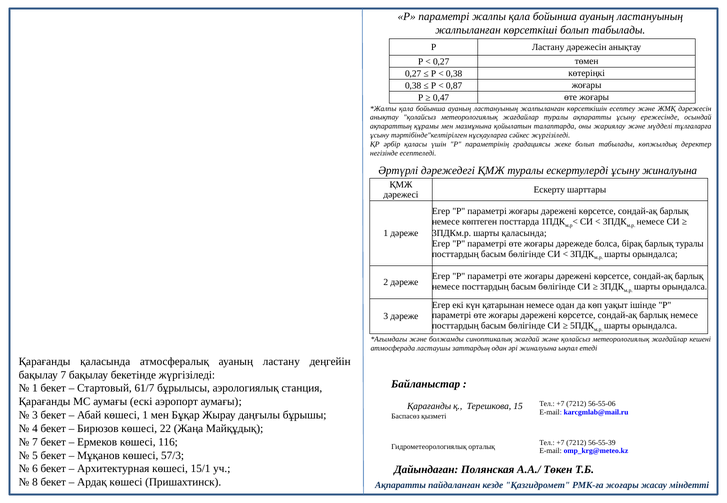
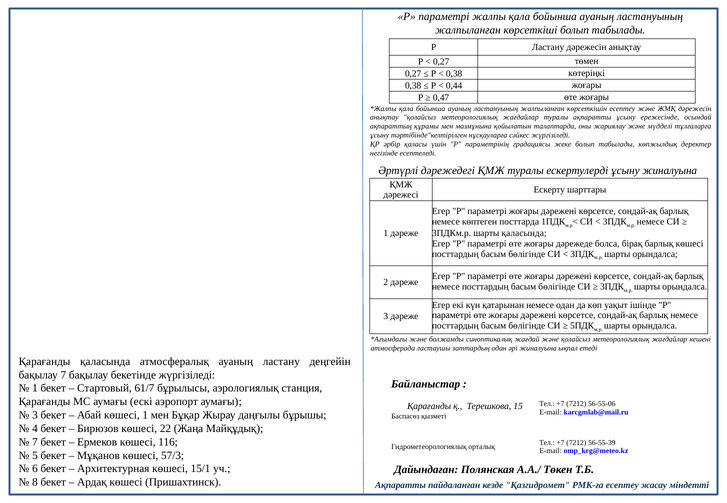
0,87: 0,87 -> 0,44 (454, 86)
барлық туралы: туралы -> көшесі (690, 244)
РМК-ға жоғары: жоғары -> есептеу (622, 486)
